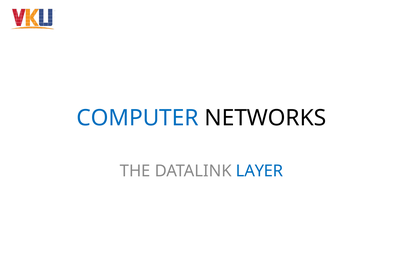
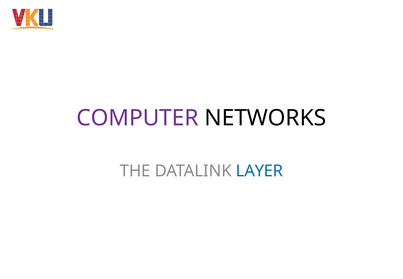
COMPUTER colour: blue -> purple (138, 118)
